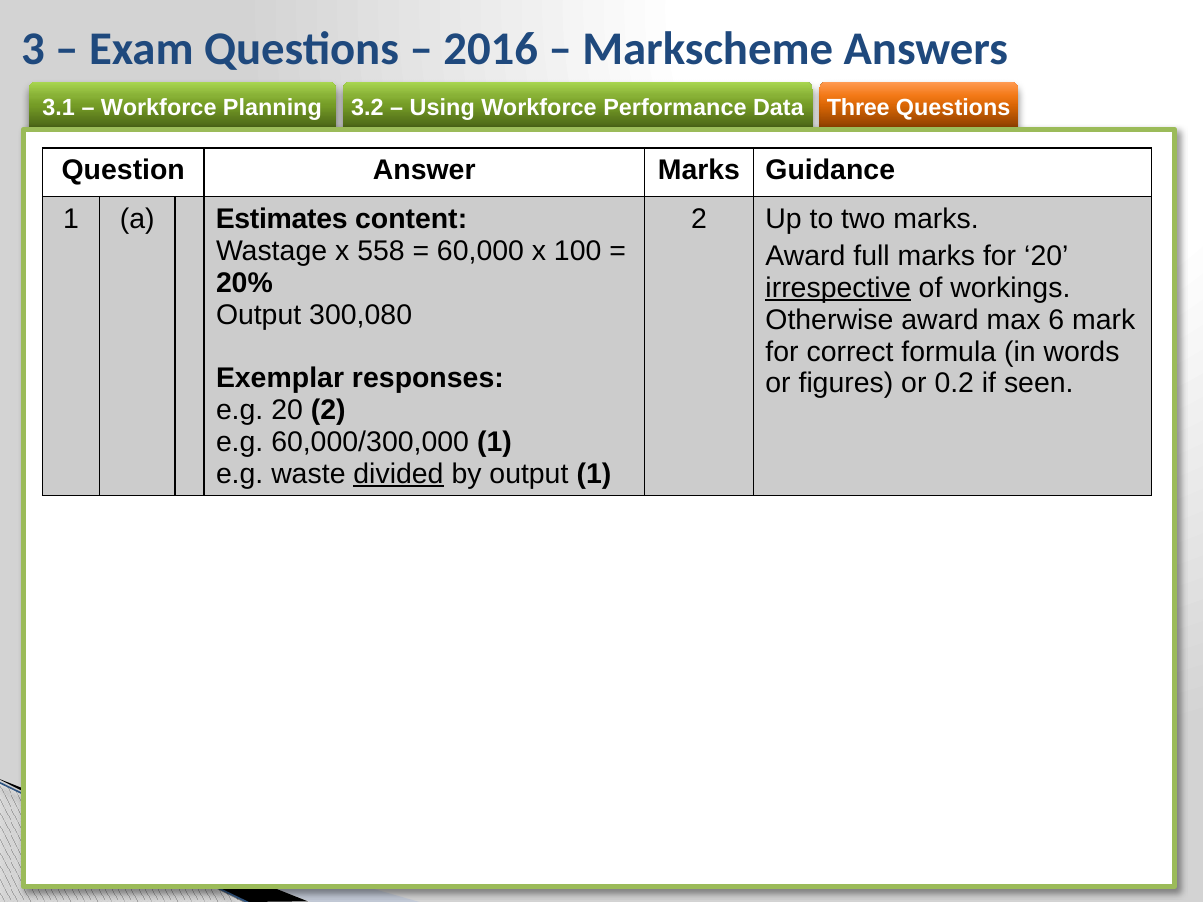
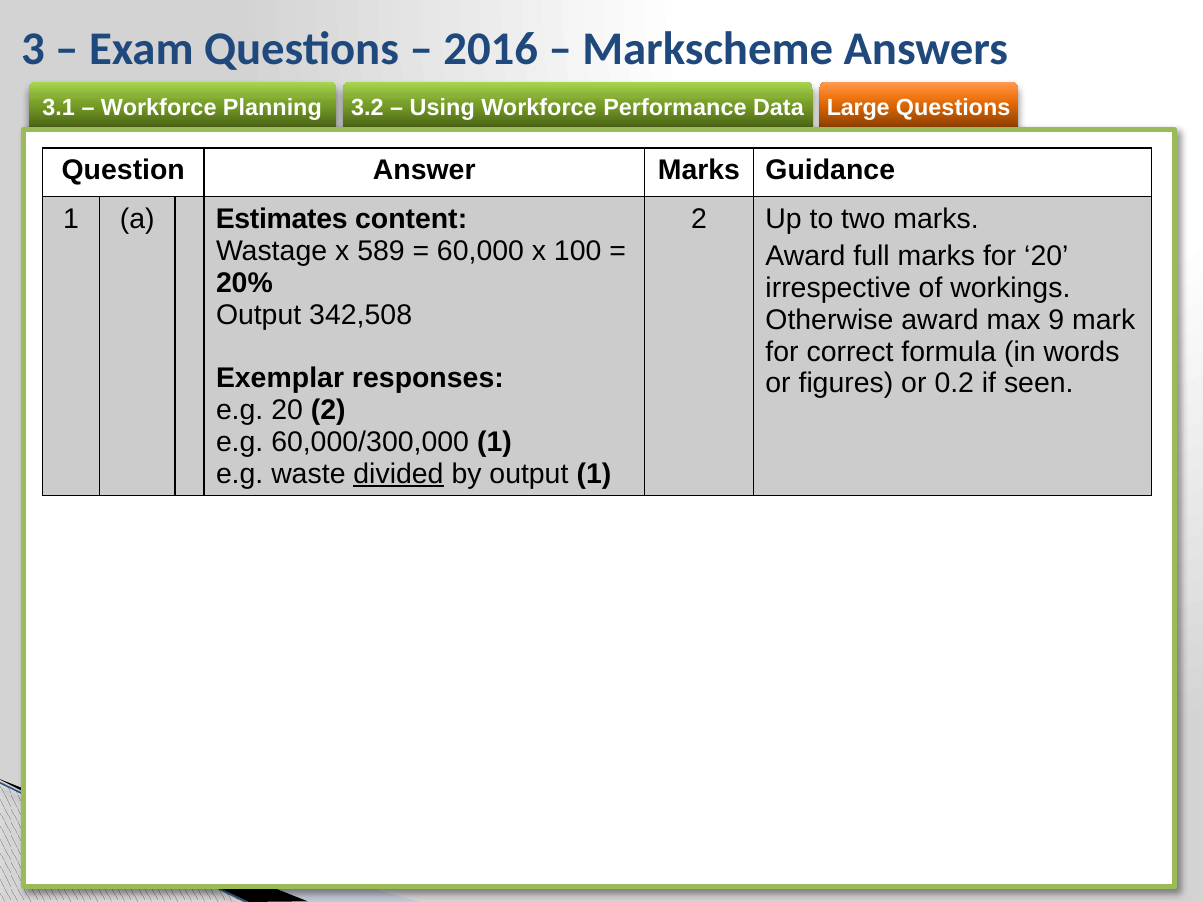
Three: Three -> Large (858, 108)
558: 558 -> 589 (381, 251)
irrespective underline: present -> none (838, 288)
300,080: 300,080 -> 342,508 (361, 315)
6: 6 -> 9 (1056, 320)
